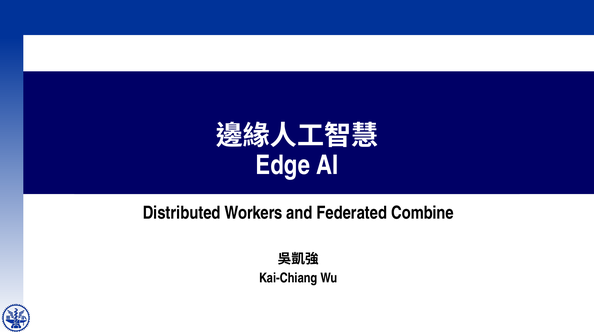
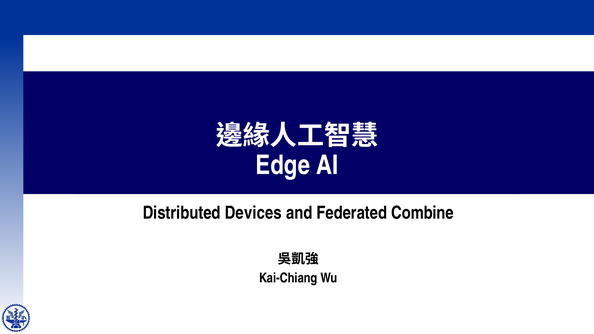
Workers: Workers -> Devices (253, 213)
